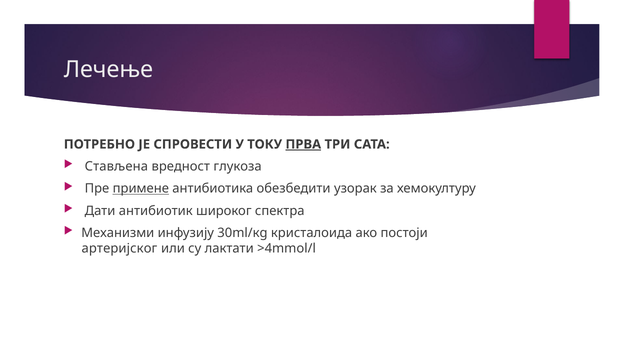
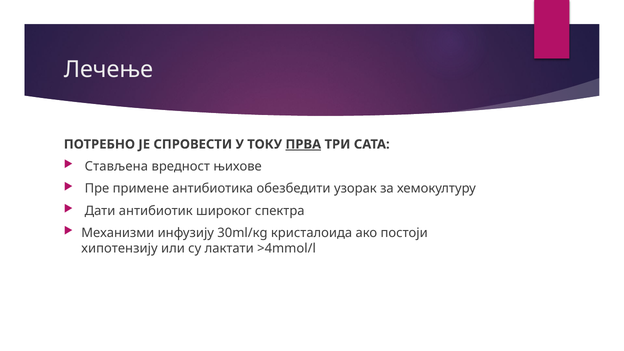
глукоза: глукоза -> њихове (238, 166)
примене underline: present -> none (141, 189)
артеријског: артеријског -> хипотензију (119, 248)
